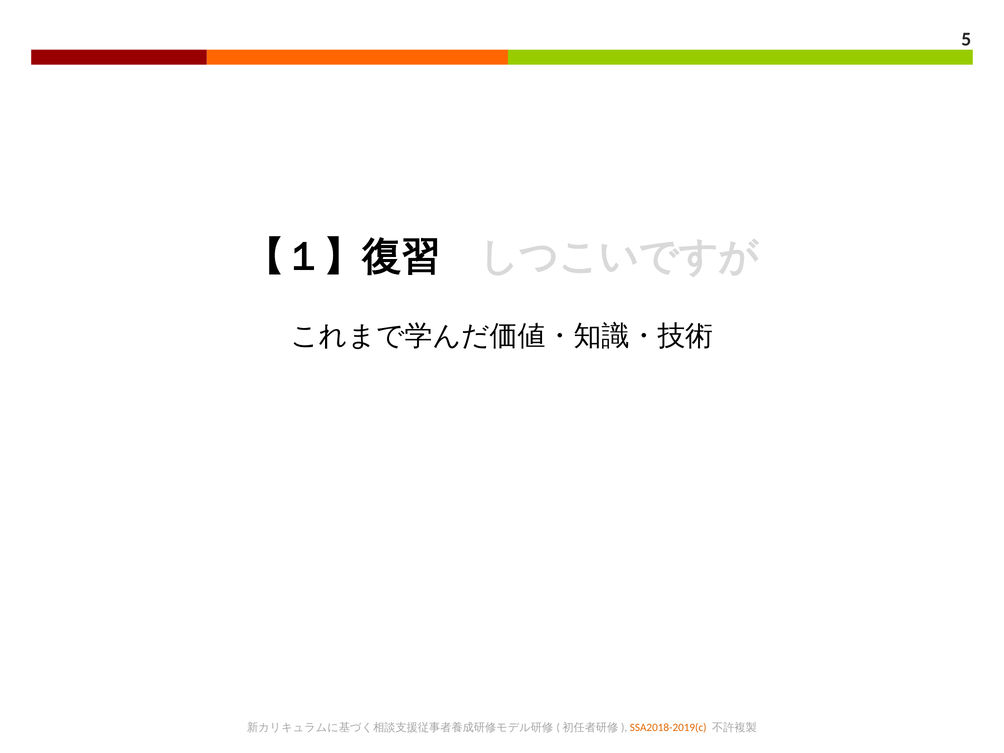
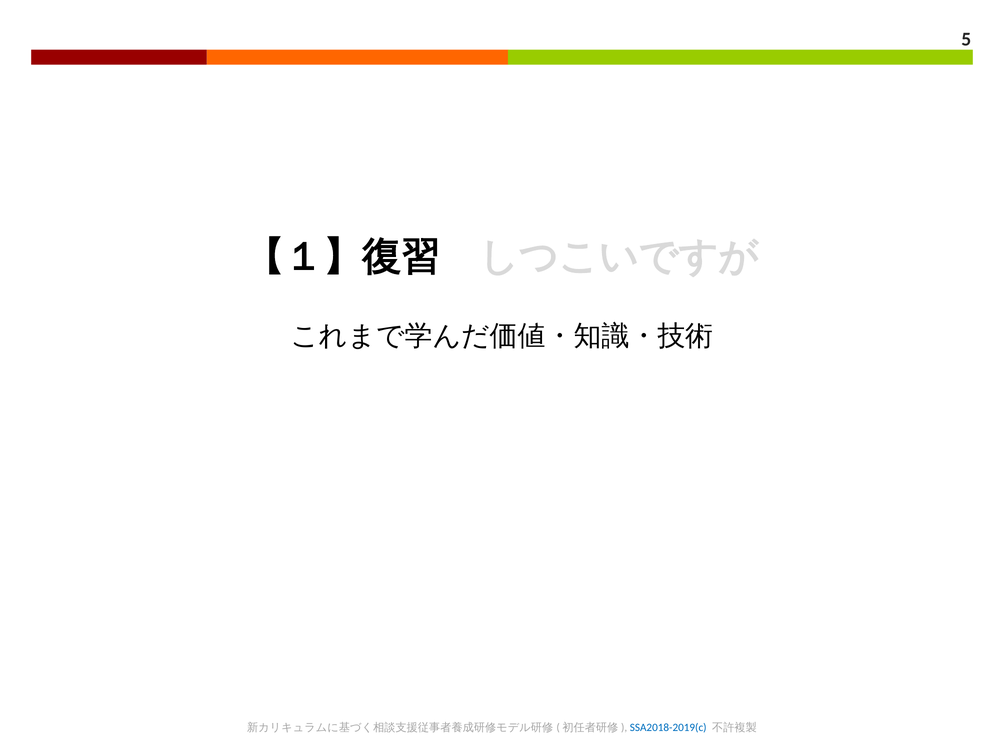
SSA2018-2019(c colour: orange -> blue (668, 728)
